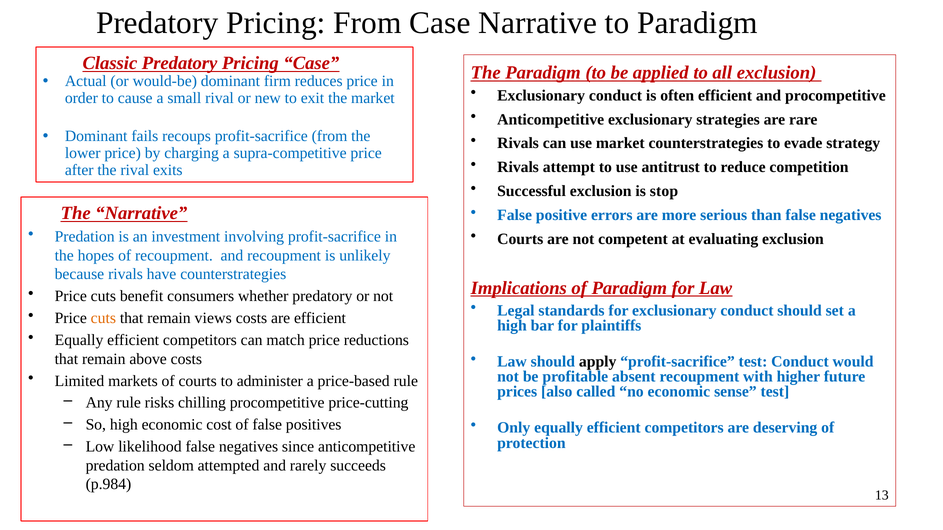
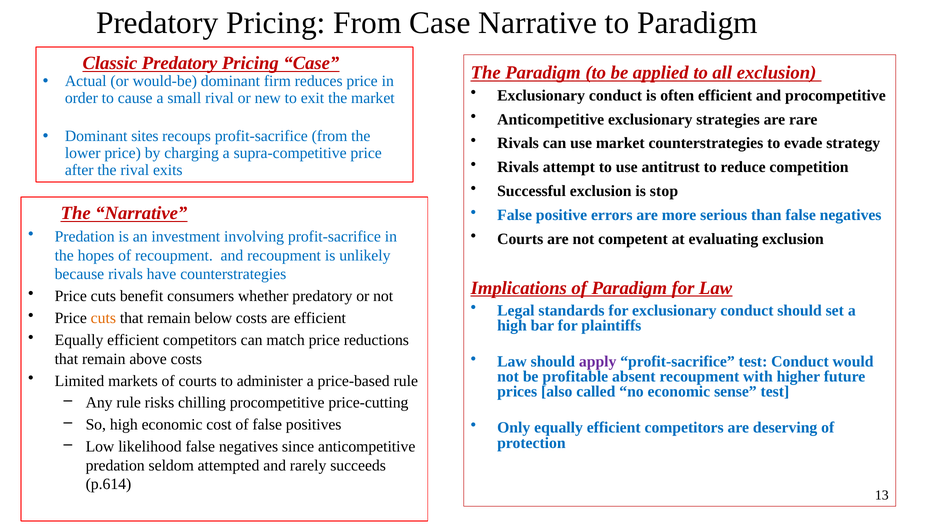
fails: fails -> sites (145, 136)
views: views -> below (213, 318)
apply colour: black -> purple (598, 362)
p.984: p.984 -> p.614 (108, 485)
